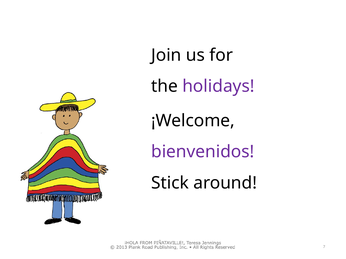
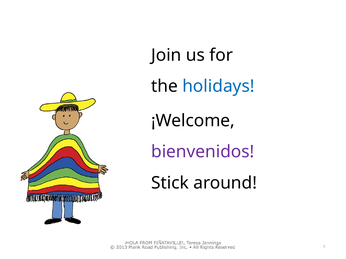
holidays colour: purple -> blue (218, 86)
